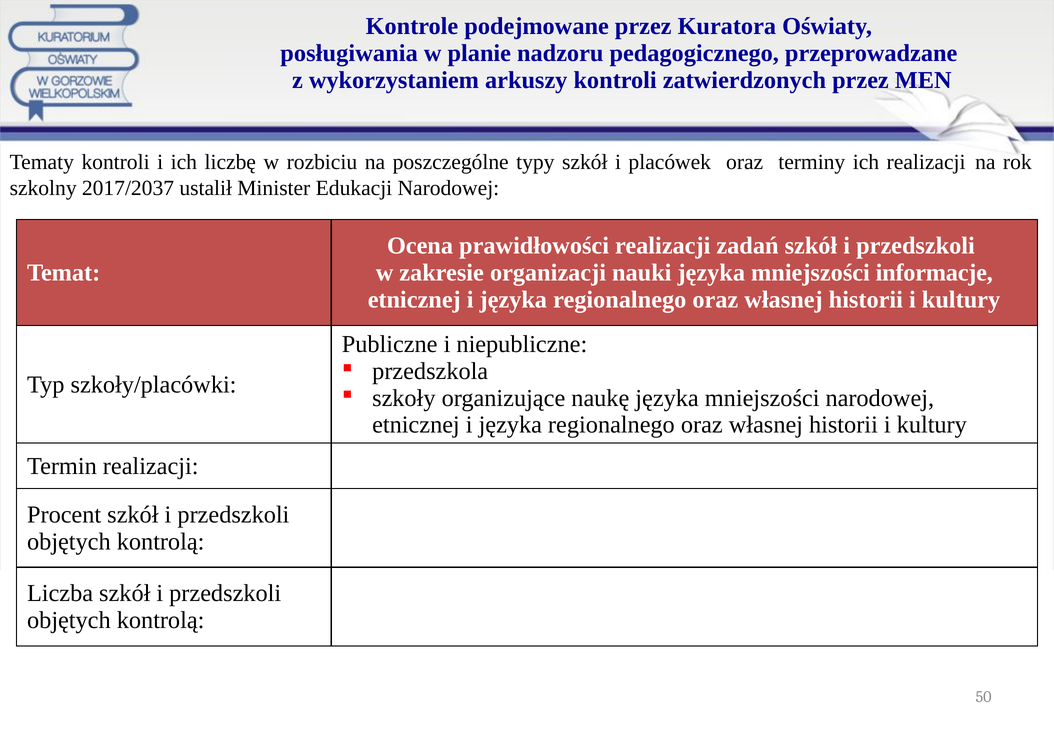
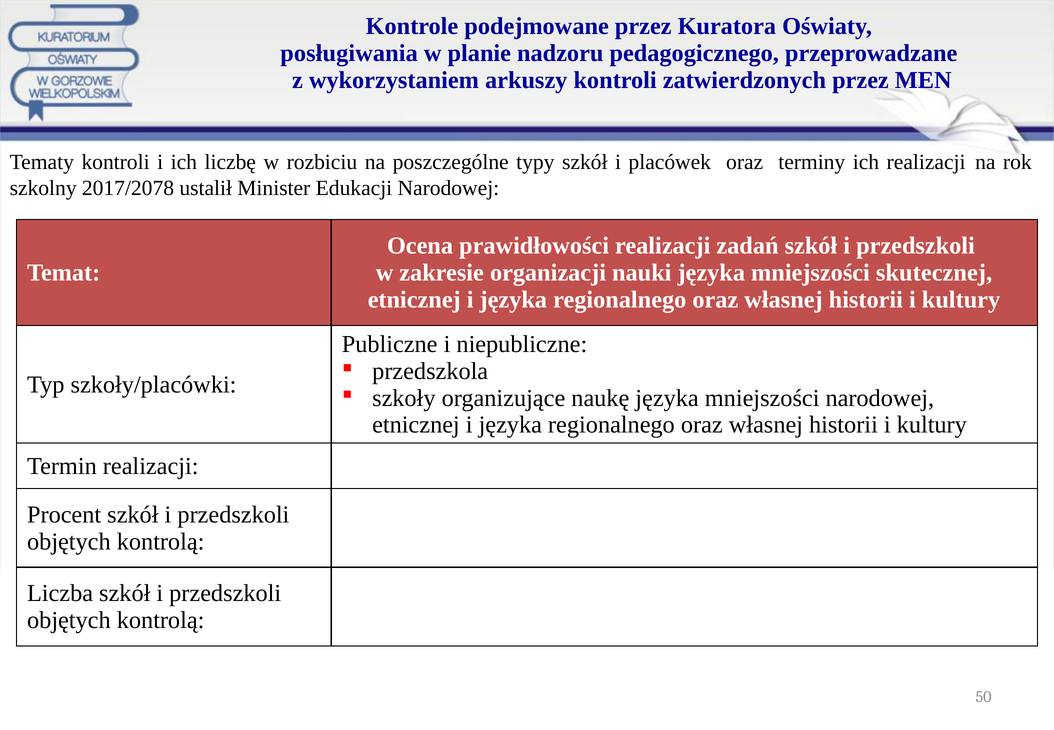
2017/2037: 2017/2037 -> 2017/2078 (128, 188)
informacje: informacje -> skutecznej (934, 273)
